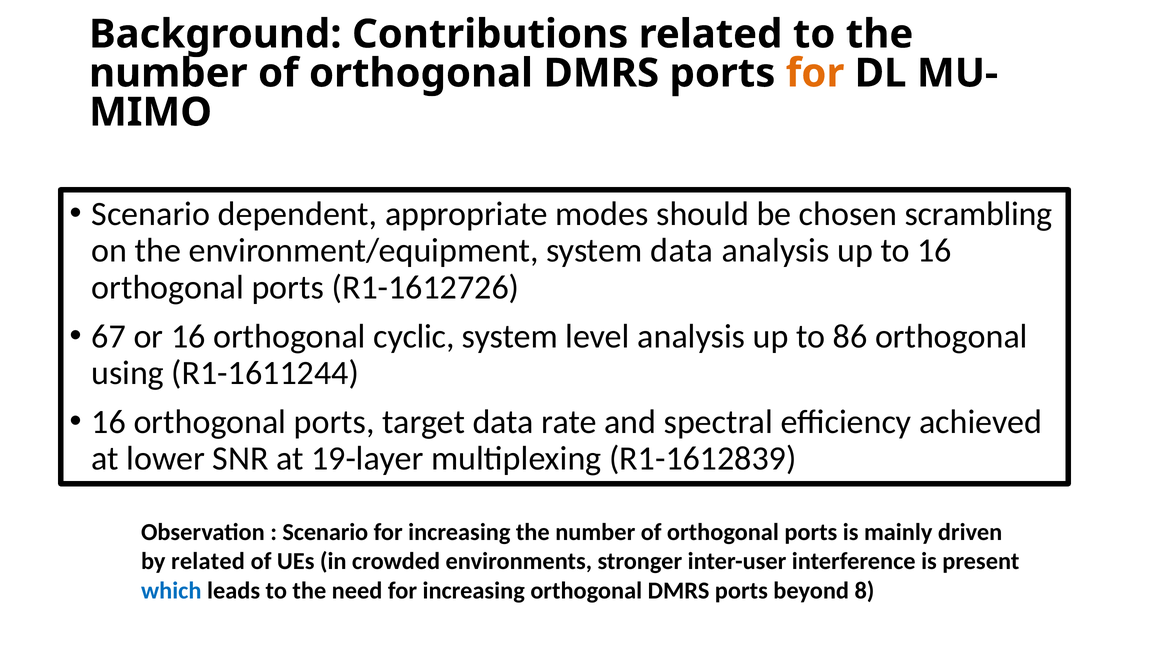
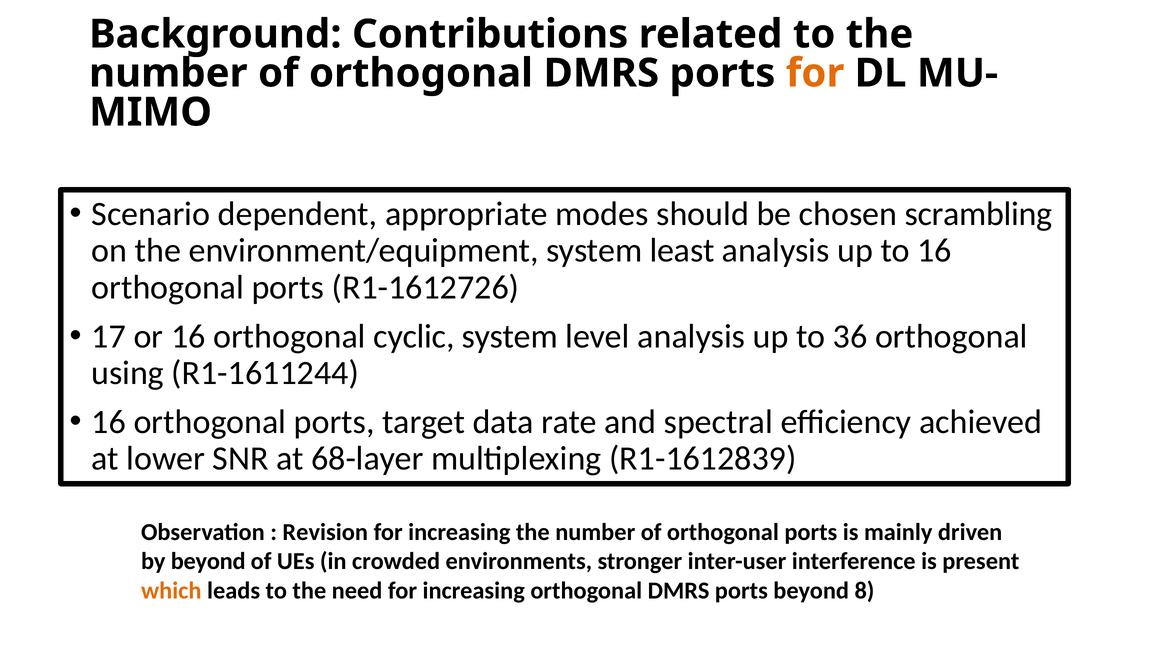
system data: data -> least (682, 251)
67: 67 -> 17 (109, 336)
86: 86 -> 36 (850, 336)
19-layer: 19-layer -> 68-layer (367, 459)
Scenario: Scenario -> Revision (325, 532)
by related: related -> beyond (208, 561)
which colour: blue -> orange (171, 591)
